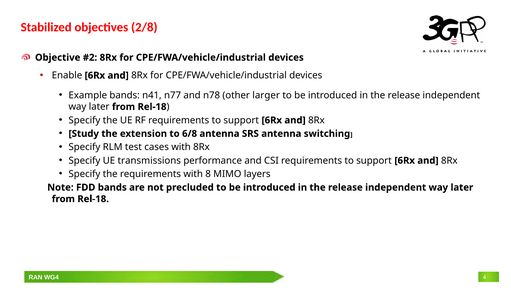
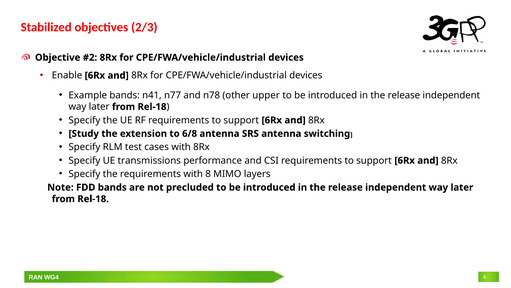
2/8: 2/8 -> 2/3 (144, 27)
larger: larger -> upper (266, 95)
